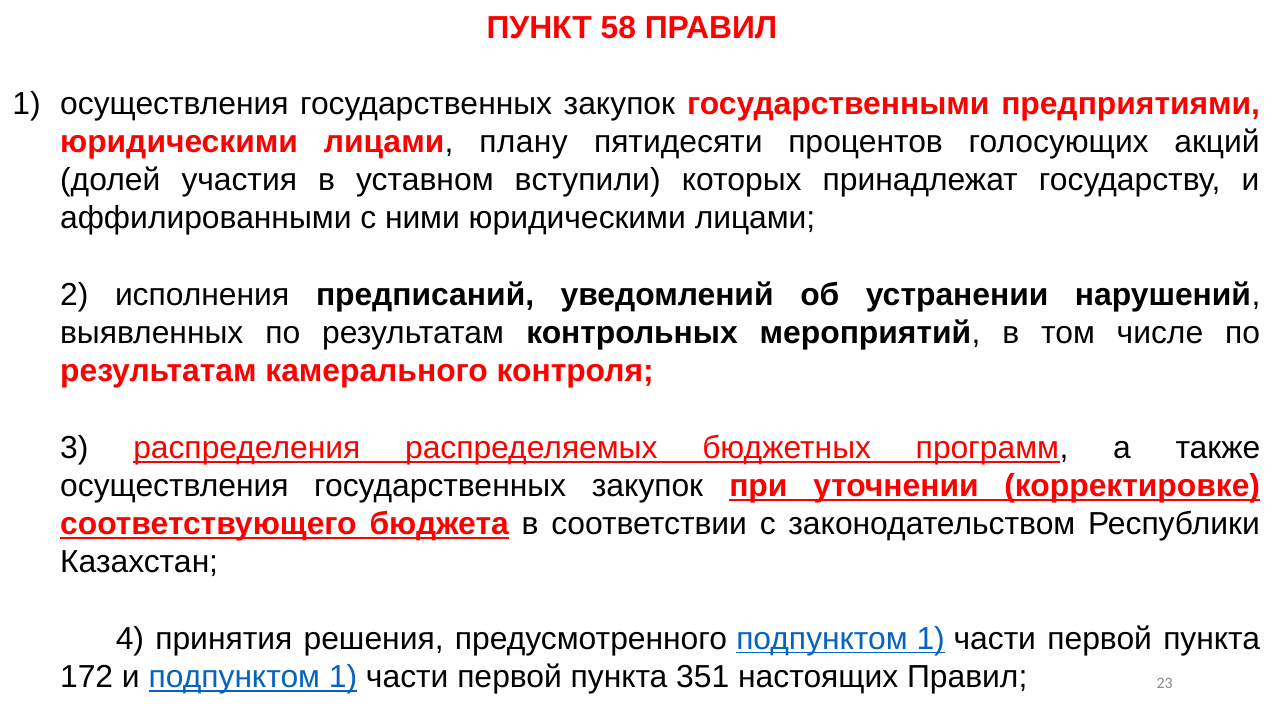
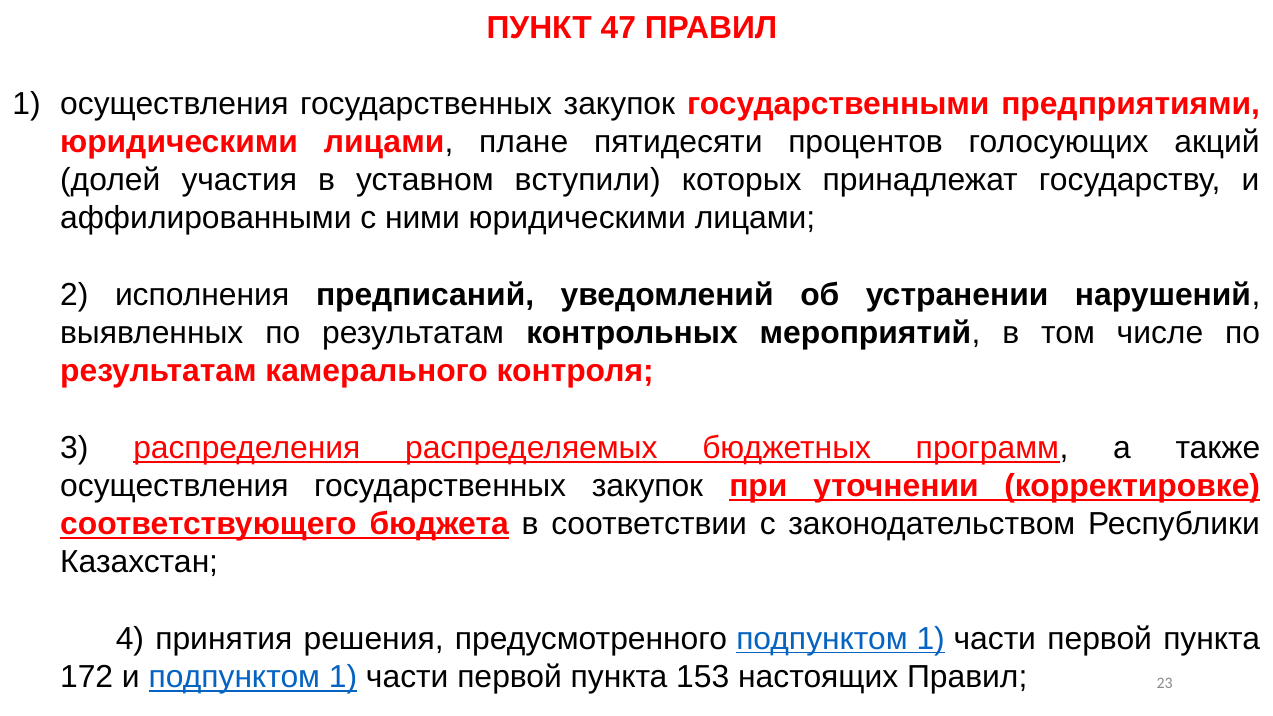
58: 58 -> 47 (618, 28)
плану: плану -> плане (524, 142)
351: 351 -> 153 (703, 677)
